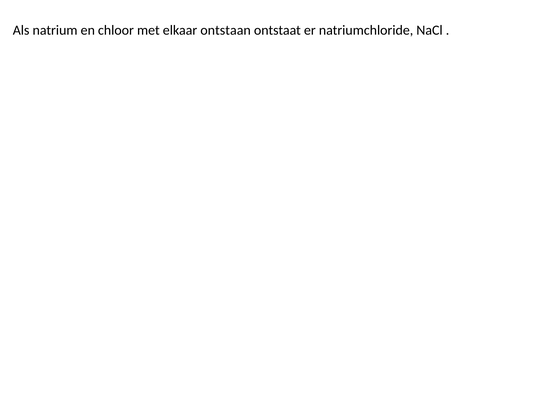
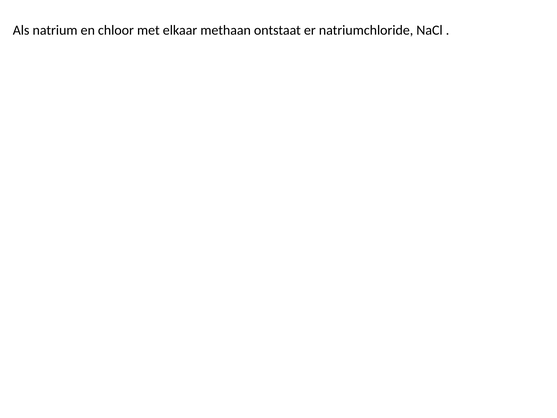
ontstaan: ontstaan -> methaan (226, 30)
